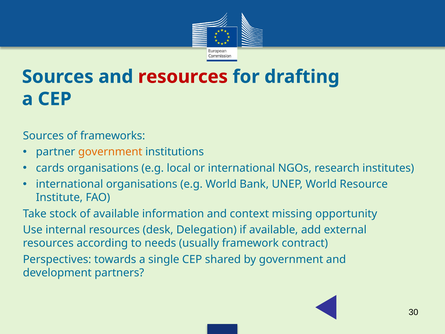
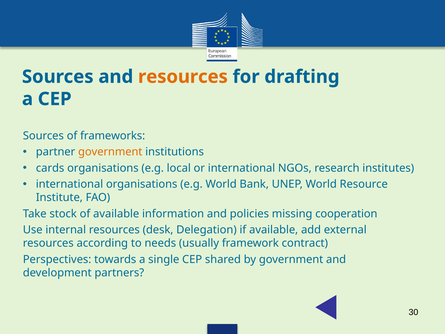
resources colour: red -> orange (183, 77)
context: context -> policies (249, 214)
opportunity: opportunity -> cooperation (346, 214)
